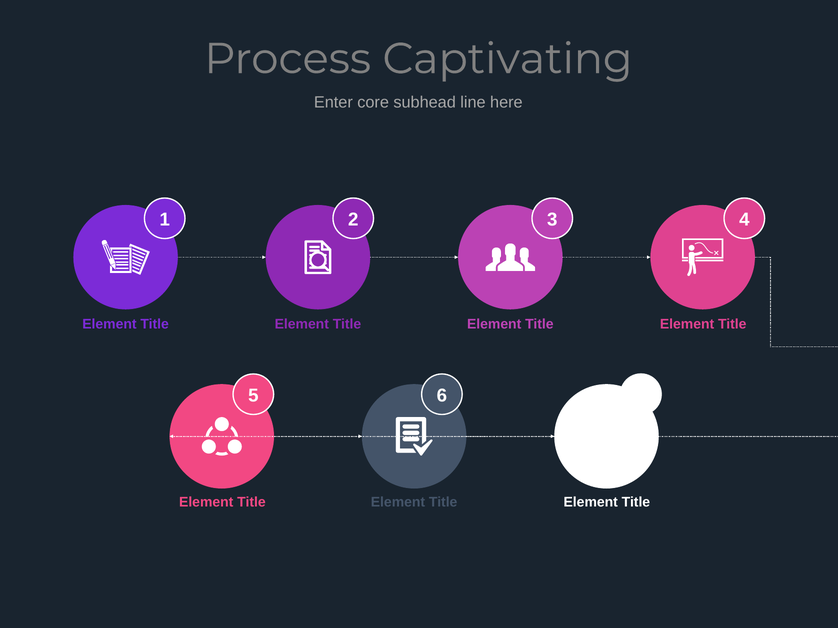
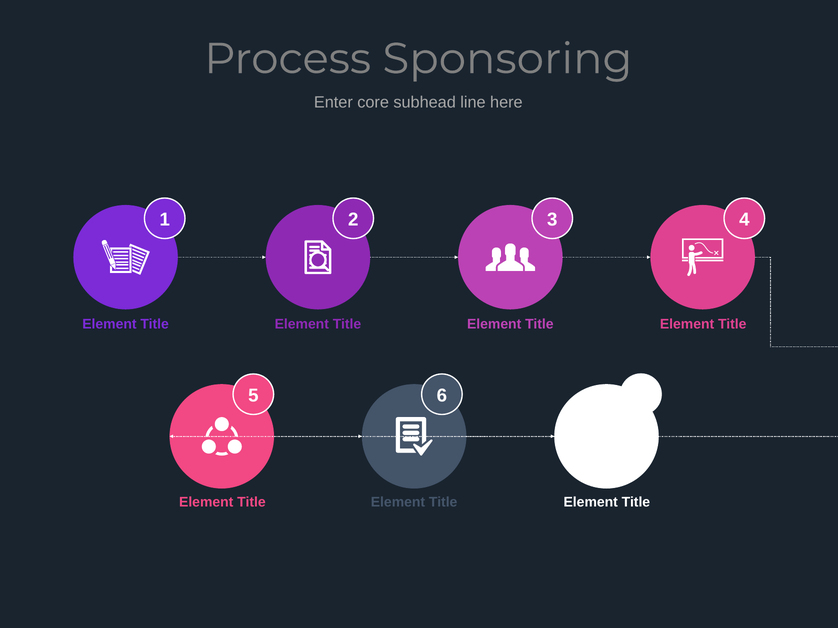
Captivating: Captivating -> Sponsoring (507, 59)
